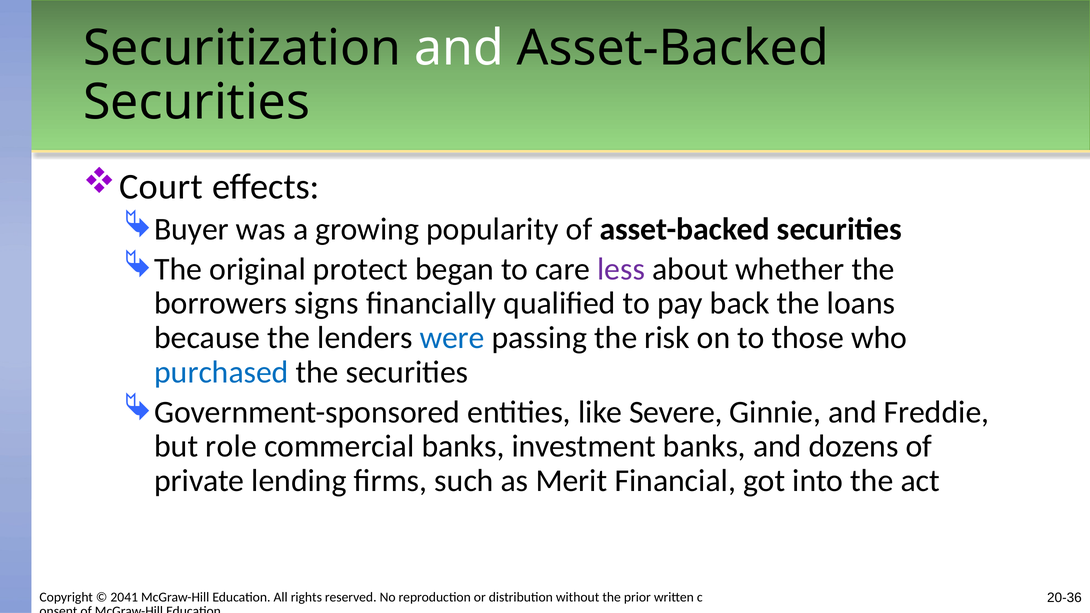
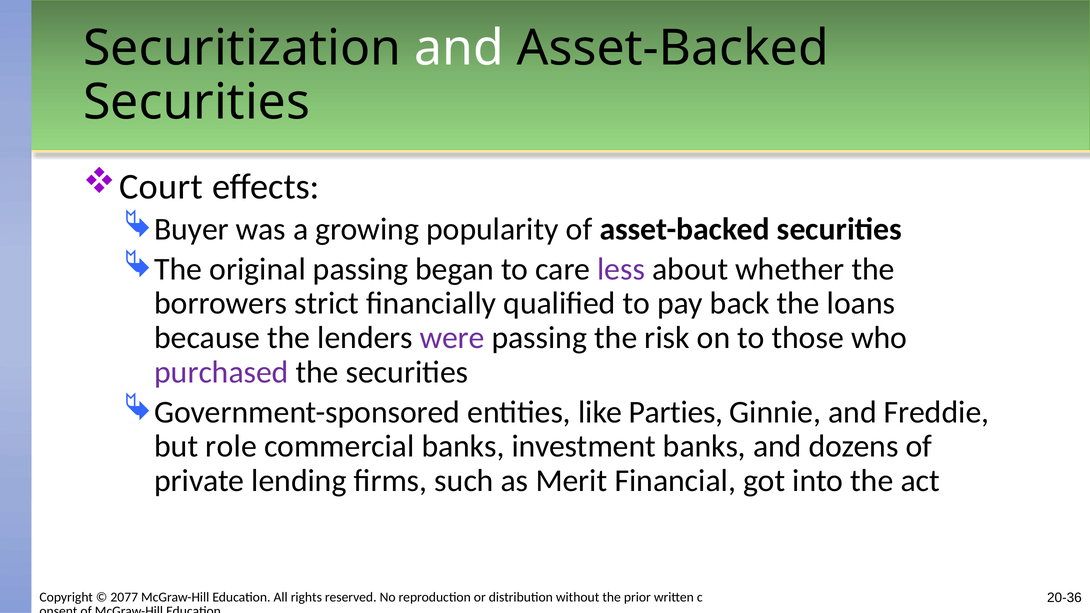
original protect: protect -> passing (361, 269)
signs: signs -> strict (327, 304)
were colour: blue -> purple (452, 338)
purchased colour: blue -> purple (221, 372)
Severe: Severe -> Parties (676, 412)
2041: 2041 -> 2077 (124, 598)
